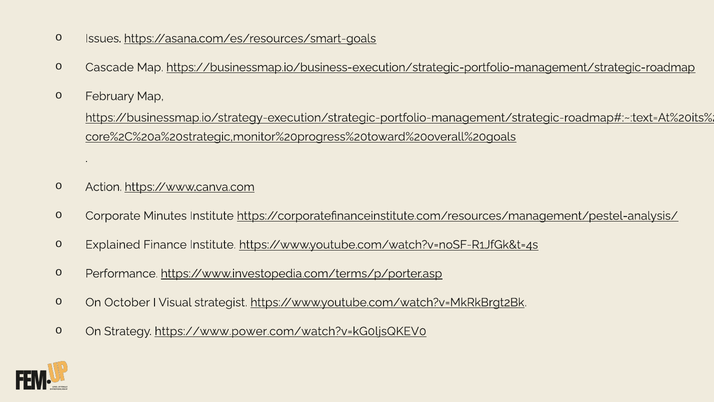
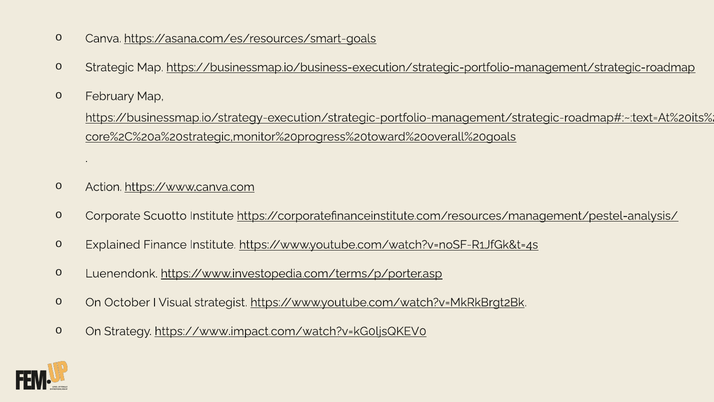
Issues: Issues -> Canva (103, 38)
Cascade: Cascade -> Strategic (110, 67)
Minutes: Minutes -> Scuotto (165, 216)
Performance: Performance -> Luenendonk (122, 273)
https://www.power.com/watch?v=kG0ljsQKEV0: https://www.power.com/watch?v=kG0ljsQKEV0 -> https://www.impact.com/watch?v=kG0ljsQKEV0 (291, 331)
